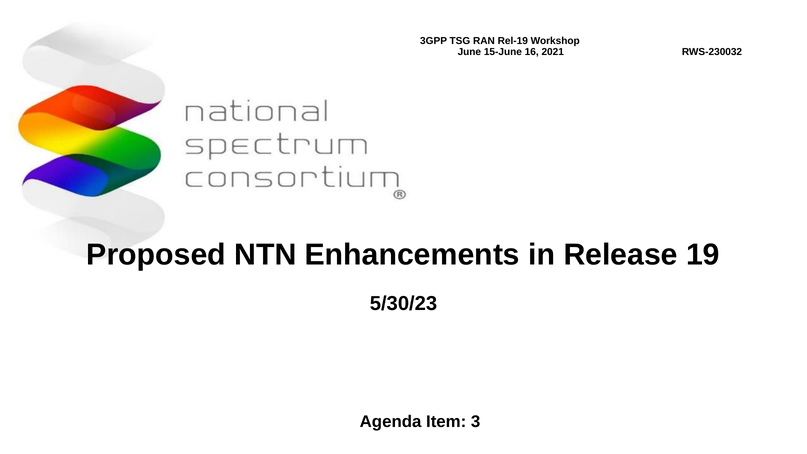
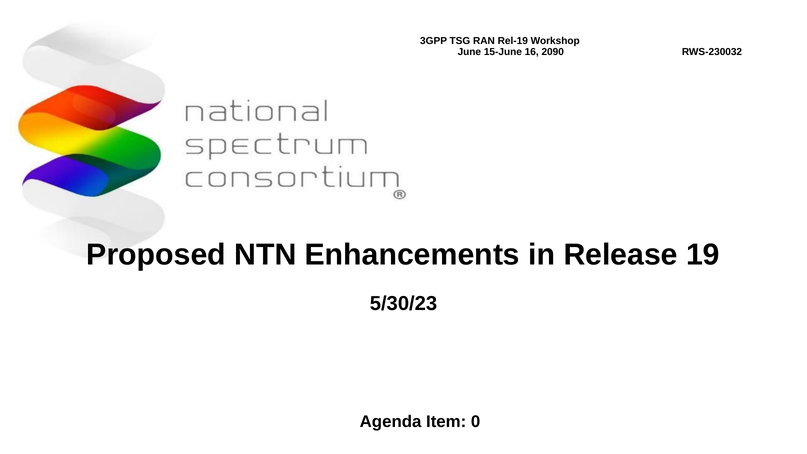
2021: 2021 -> 2090 (553, 52)
3: 3 -> 0 (476, 422)
